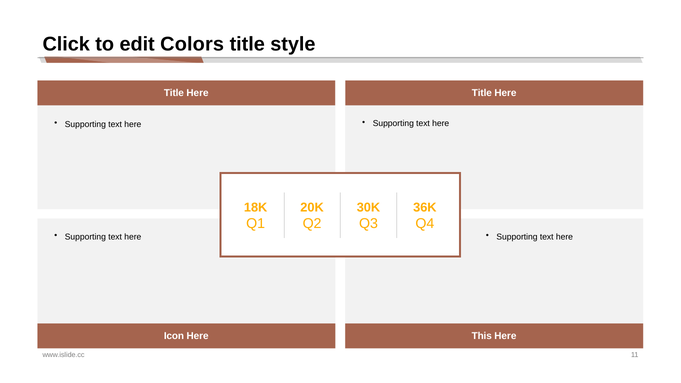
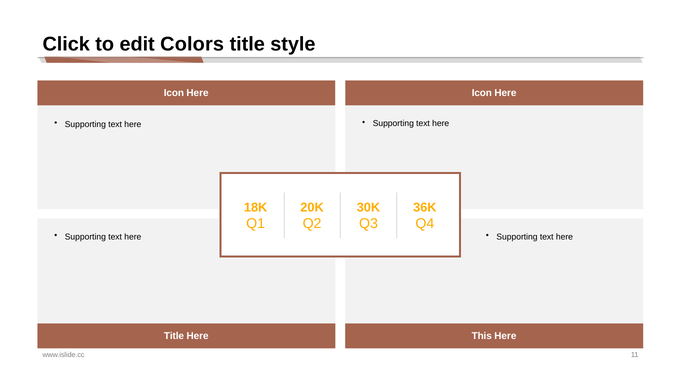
Title: Title -> Icon (174, 93)
Title: Title -> Icon (482, 93)
Icon: Icon -> Title (174, 336)
